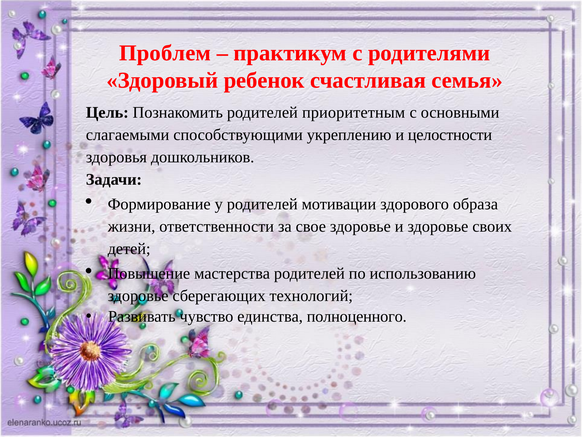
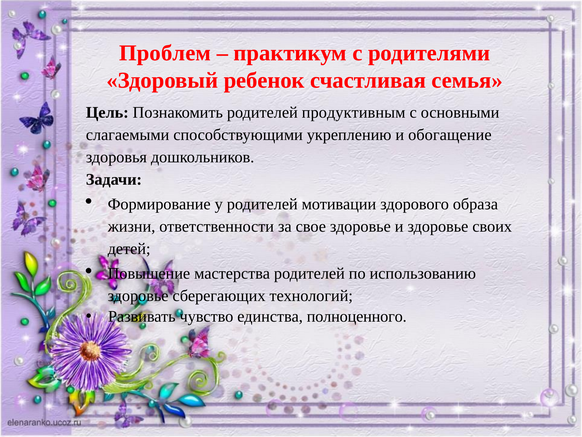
приоритетным: приоритетным -> продуктивным (354, 112)
целостности: целостности -> обогащение (450, 135)
